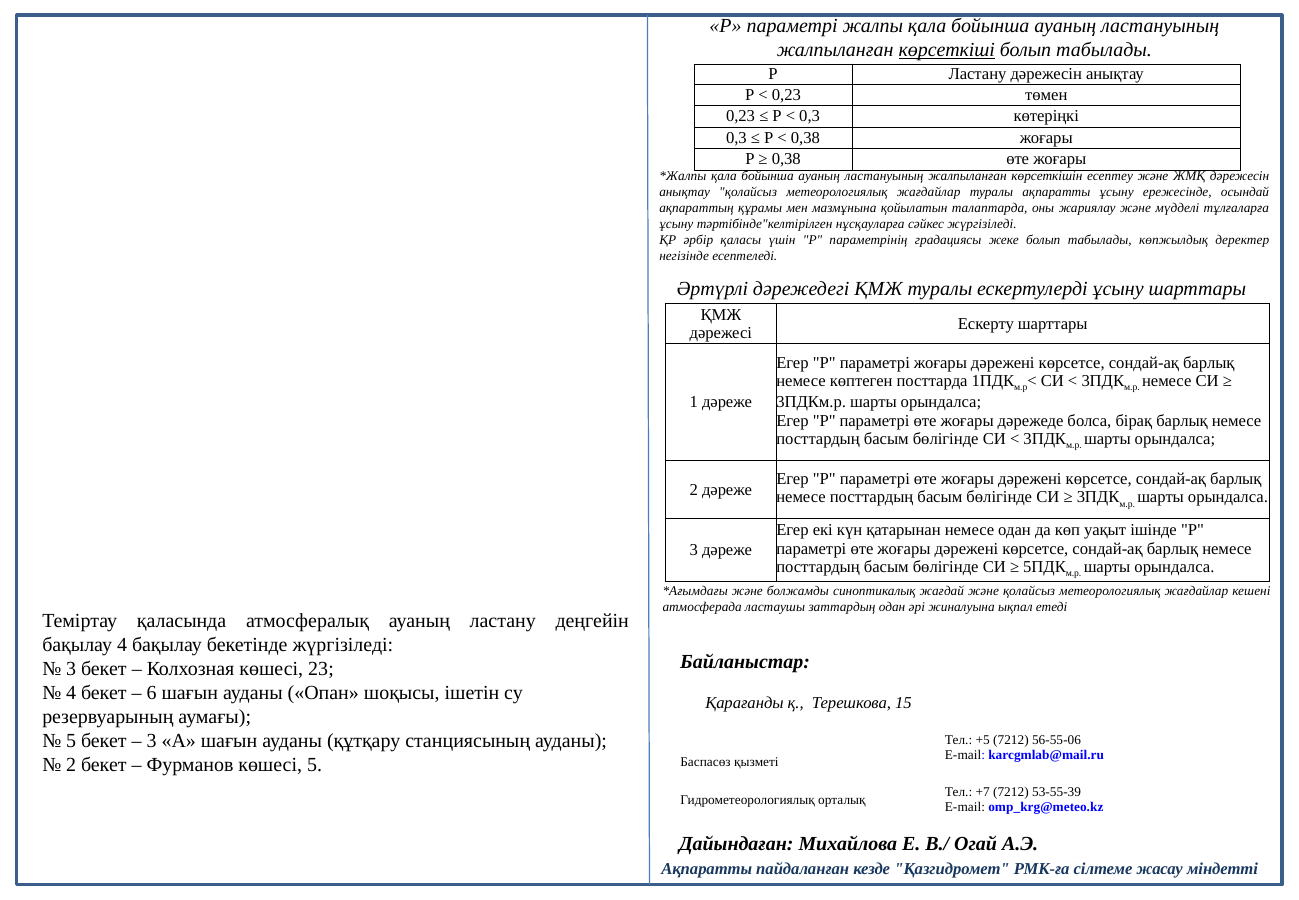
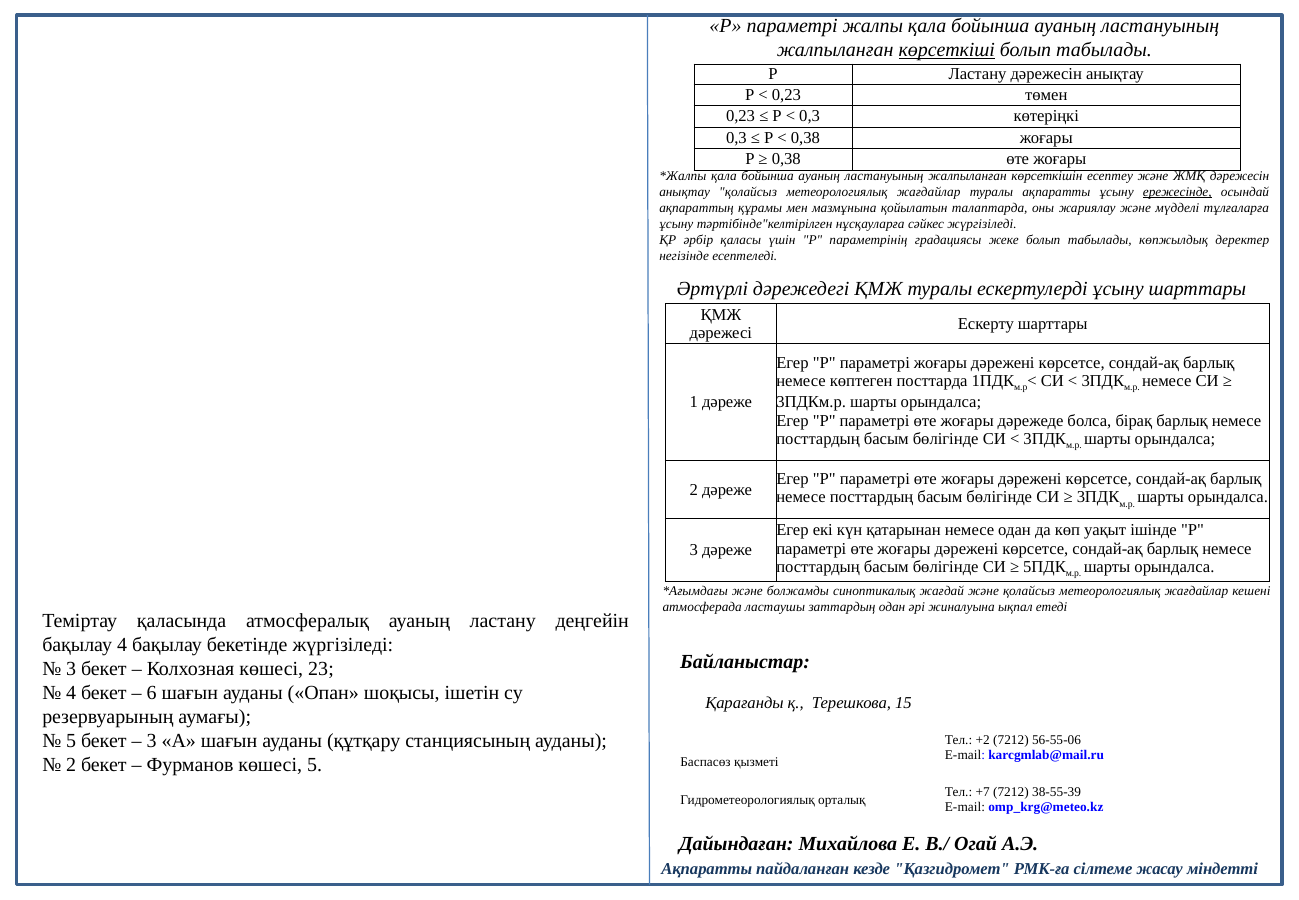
ережесінде underline: none -> present (1177, 192)
+5: +5 -> +2 (983, 740)
53-55-39: 53-55-39 -> 38-55-39 (1057, 792)
